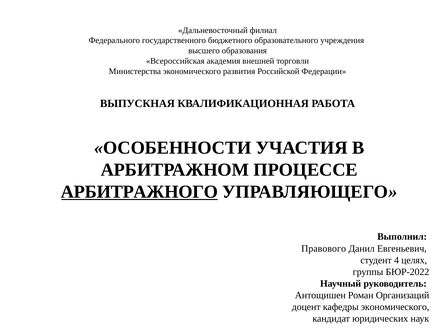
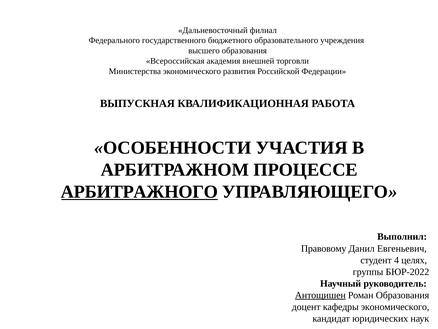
Правового: Правового -> Правовому (324, 248)
Антощишен underline: none -> present (320, 295)
Роман Организаций: Организаций -> Образования (403, 295)
